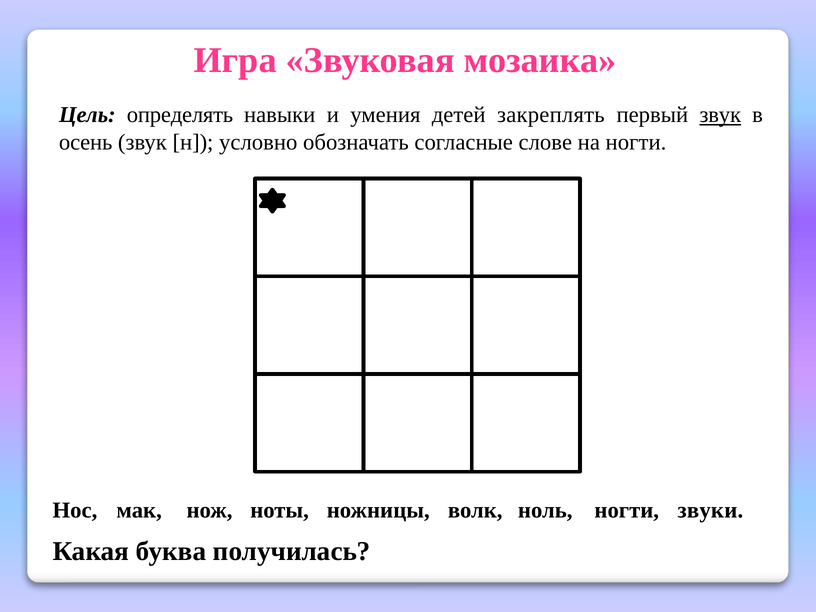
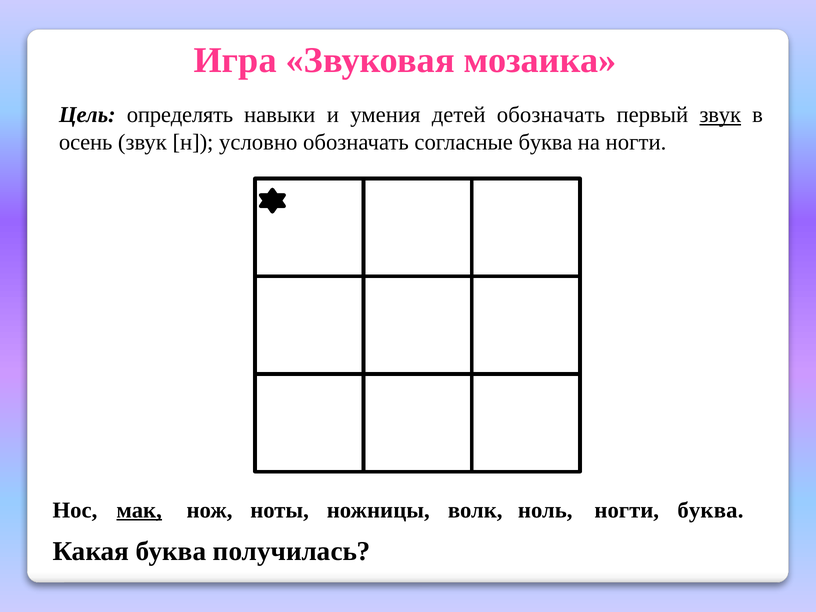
детей закреплять: закреплять -> обозначать (551, 115)
согласные слове: слове -> буква (545, 142)
мак underline: none -> present (139, 510)
ногти звуки: звуки -> буква (710, 510)
